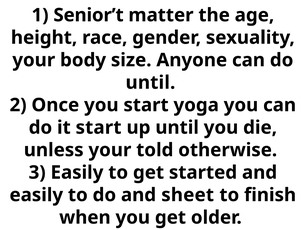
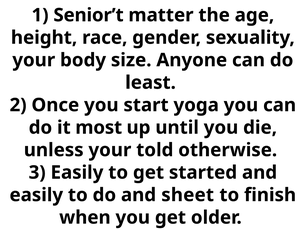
until: until -> least (151, 82)
it start: start -> most (99, 127)
